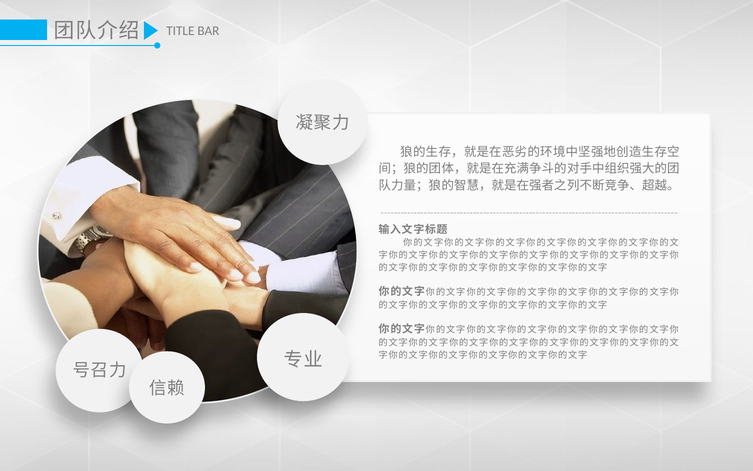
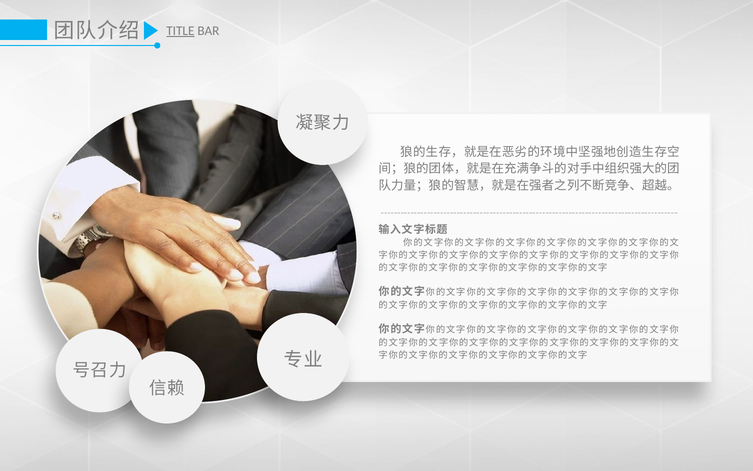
TITLE underline: none -> present (180, 31)
